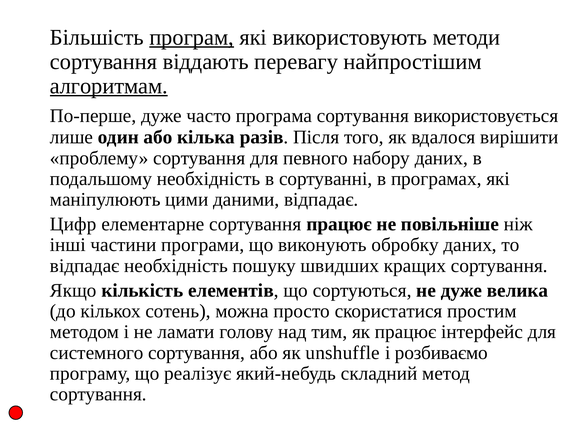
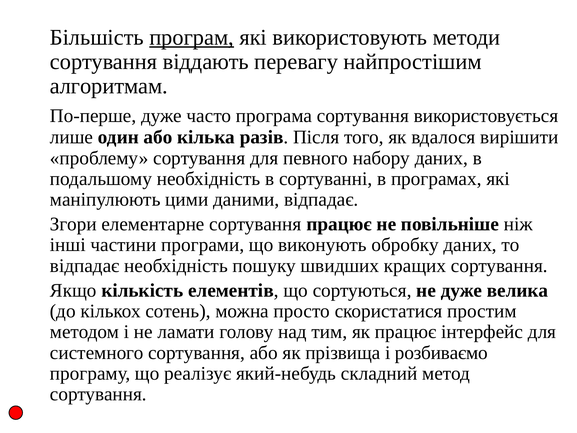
алгоритмам underline: present -> none (109, 86)
Цифр: Цифр -> Згори (73, 224)
unshuffle: unshuffle -> прізвища (343, 352)
